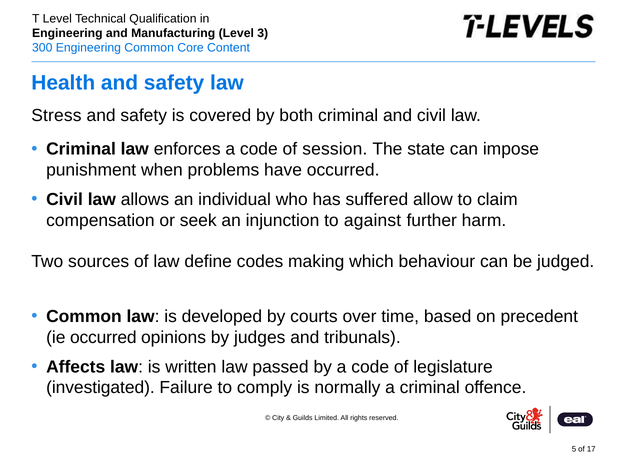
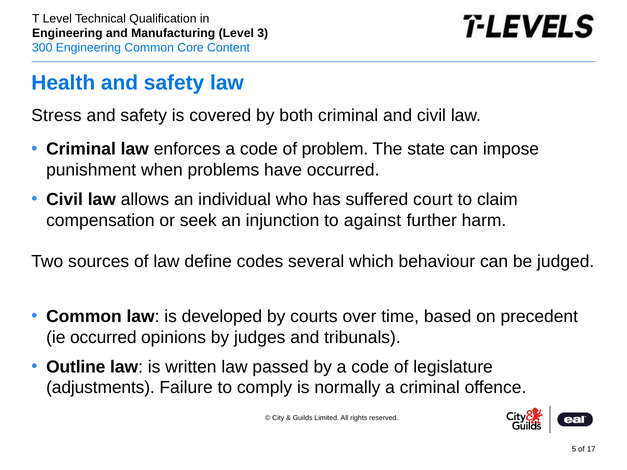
session: session -> problem (335, 149)
allow: allow -> court (433, 200)
making: making -> several (316, 262)
Affects: Affects -> Outline (76, 367)
investigated: investigated -> adjustments (100, 388)
